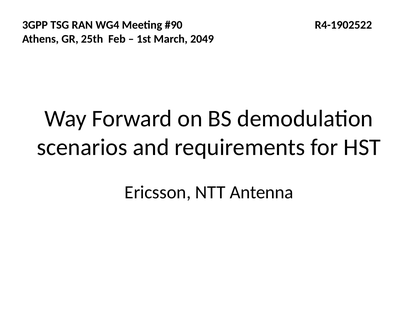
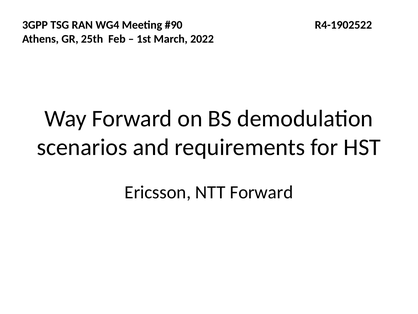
2049: 2049 -> 2022 (202, 39)
NTT Antenna: Antenna -> Forward (261, 192)
